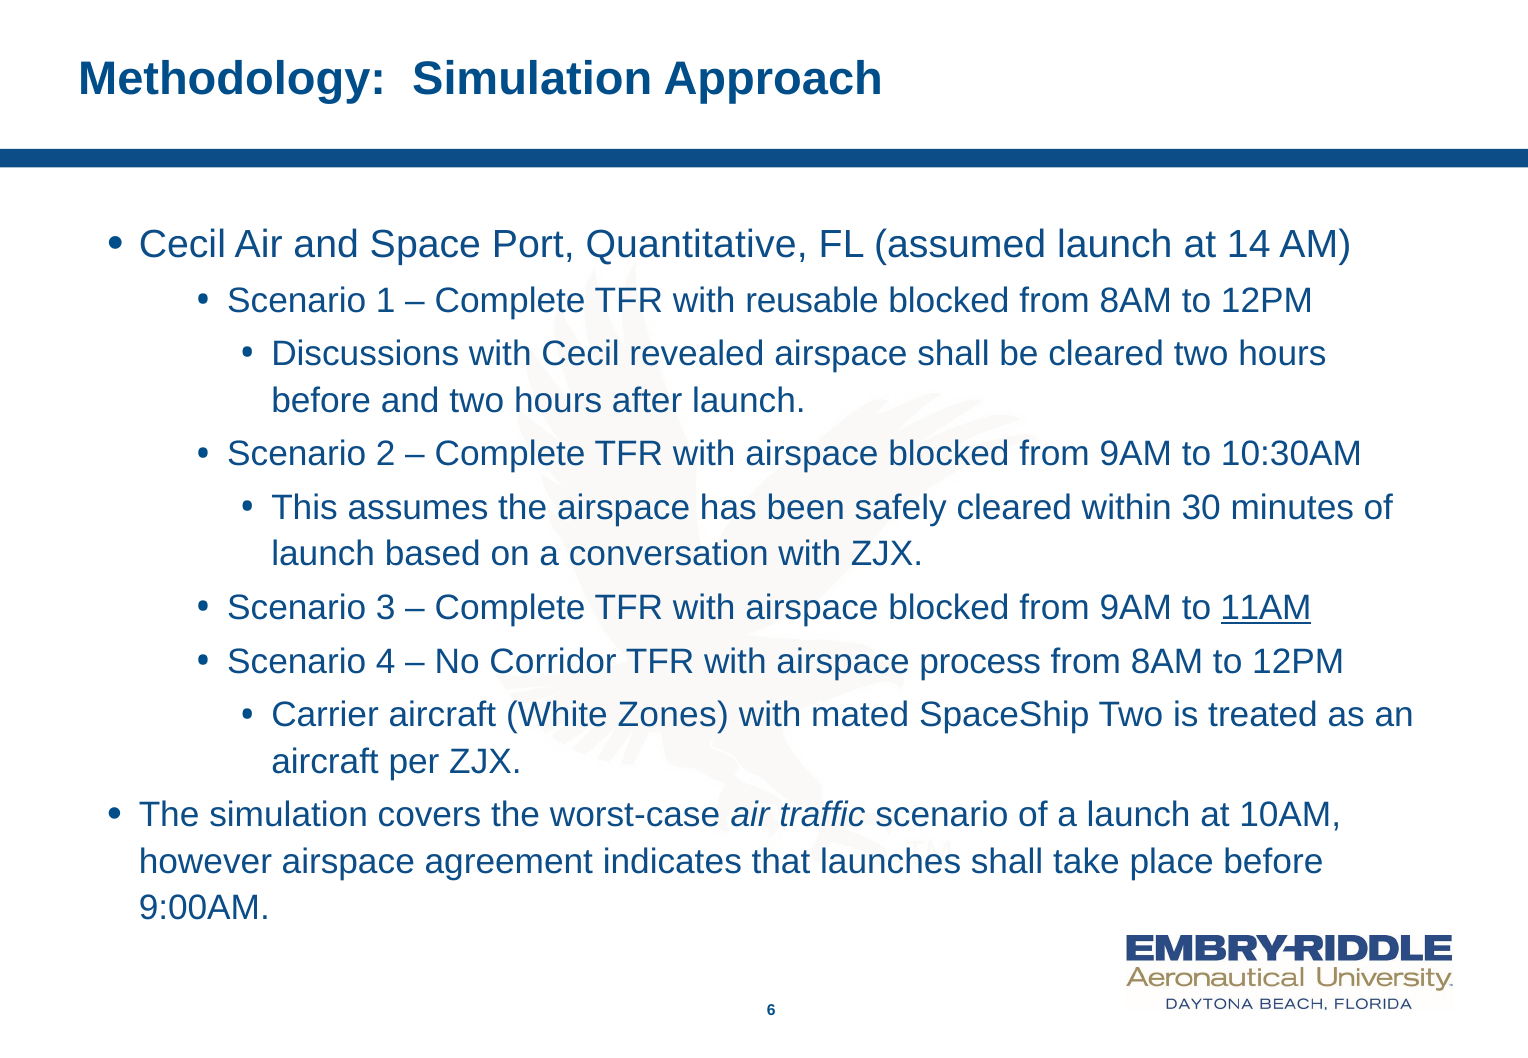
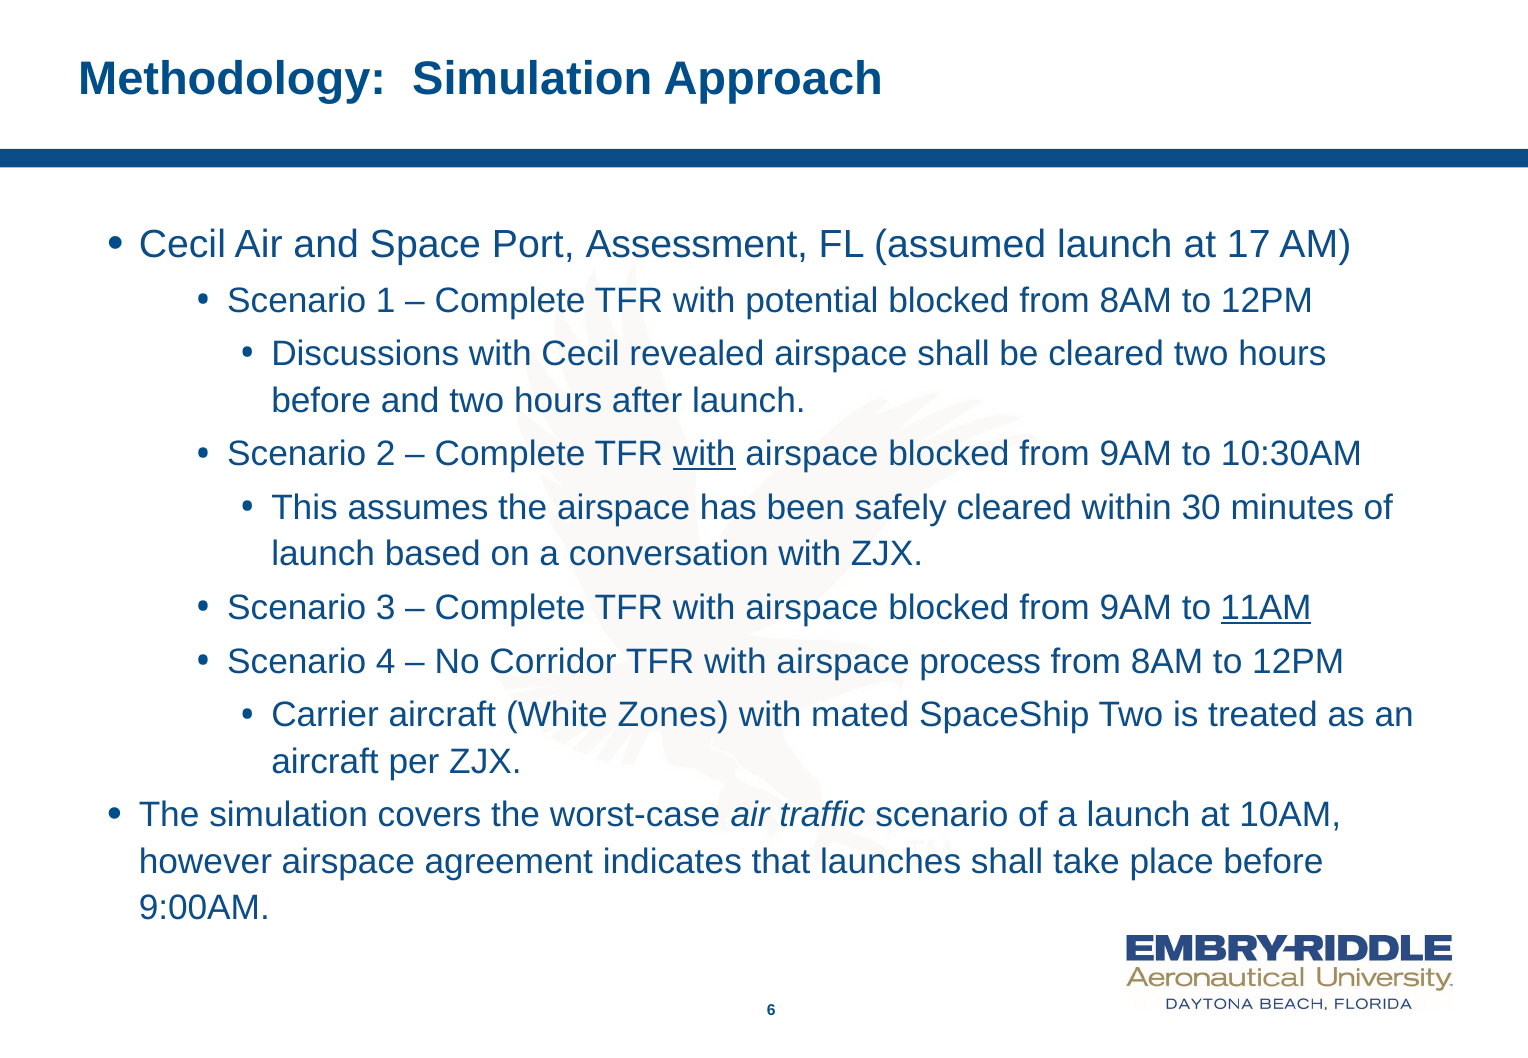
Quantitative: Quantitative -> Assessment (697, 245)
14: 14 -> 17 (1249, 245)
reusable: reusable -> potential (812, 300)
with underline: none -> present (704, 454)
